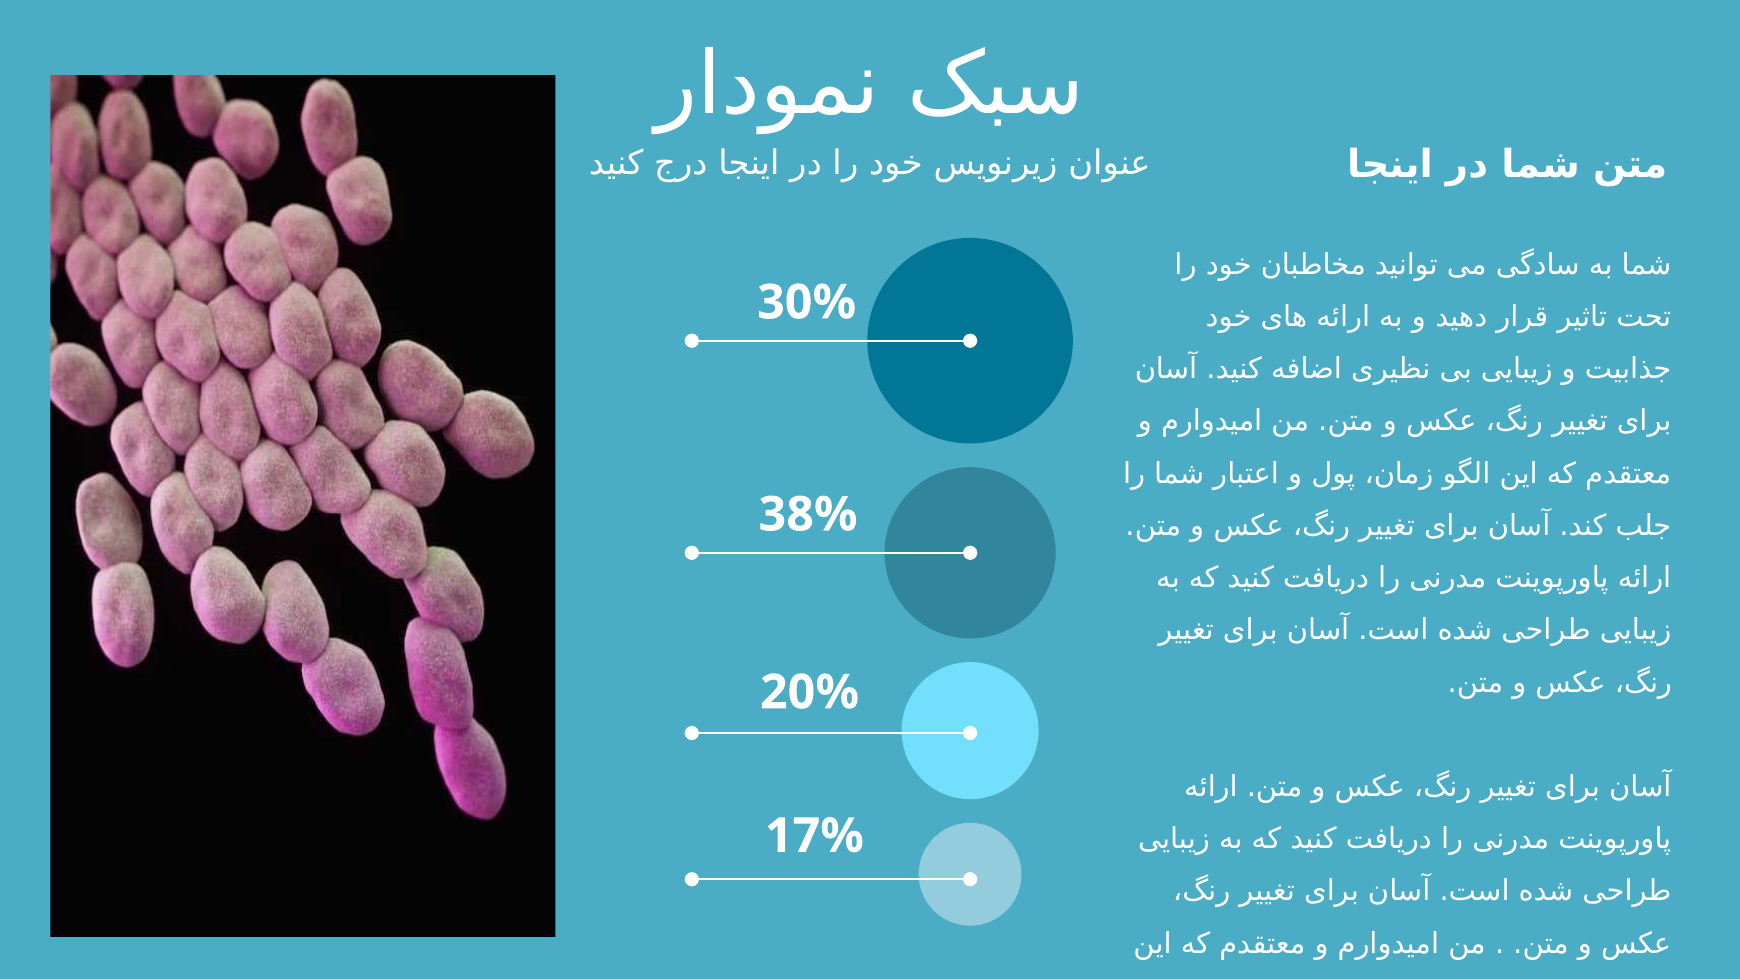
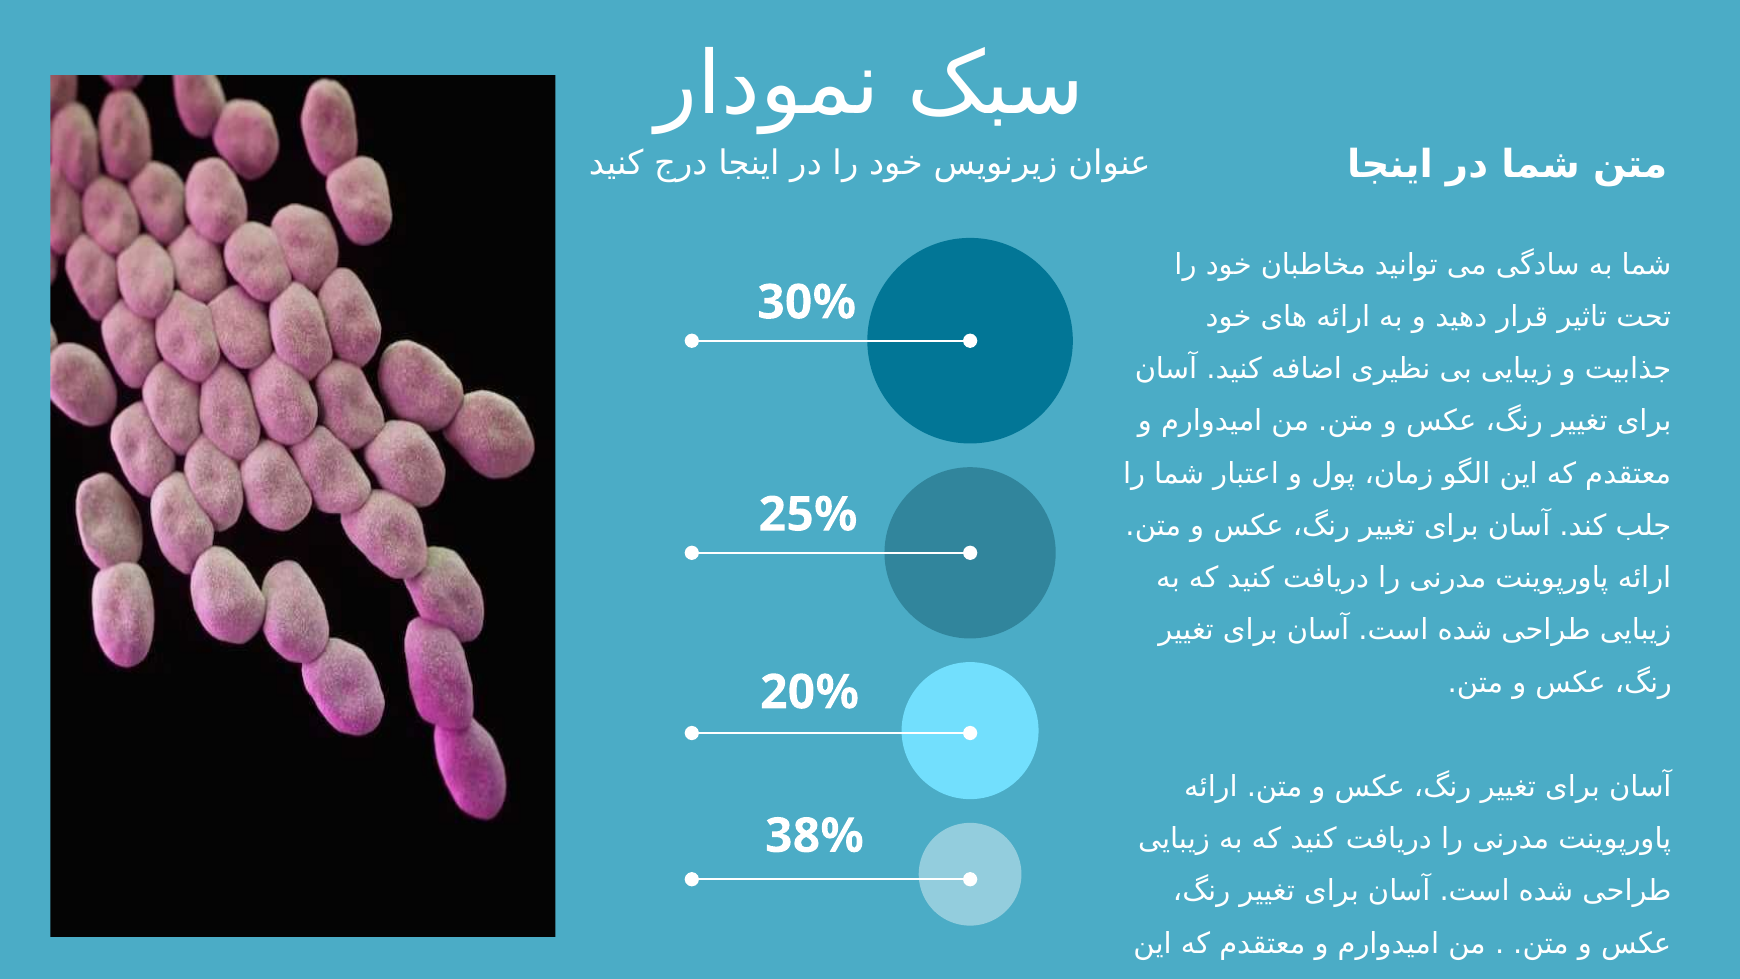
38%: 38% -> 25% (808, 514)
17%: 17% -> 38% (814, 836)
